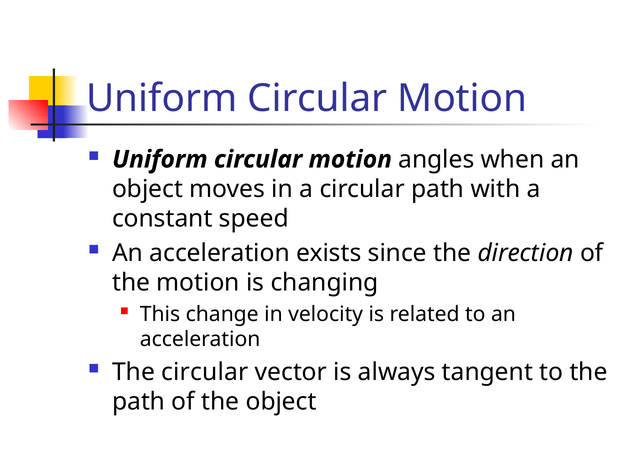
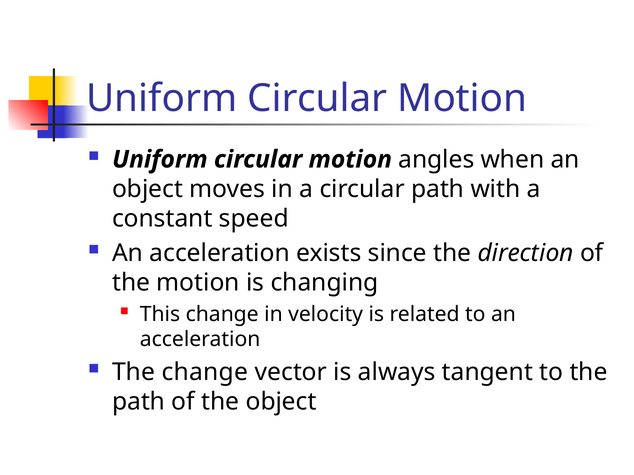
The circular: circular -> change (205, 372)
